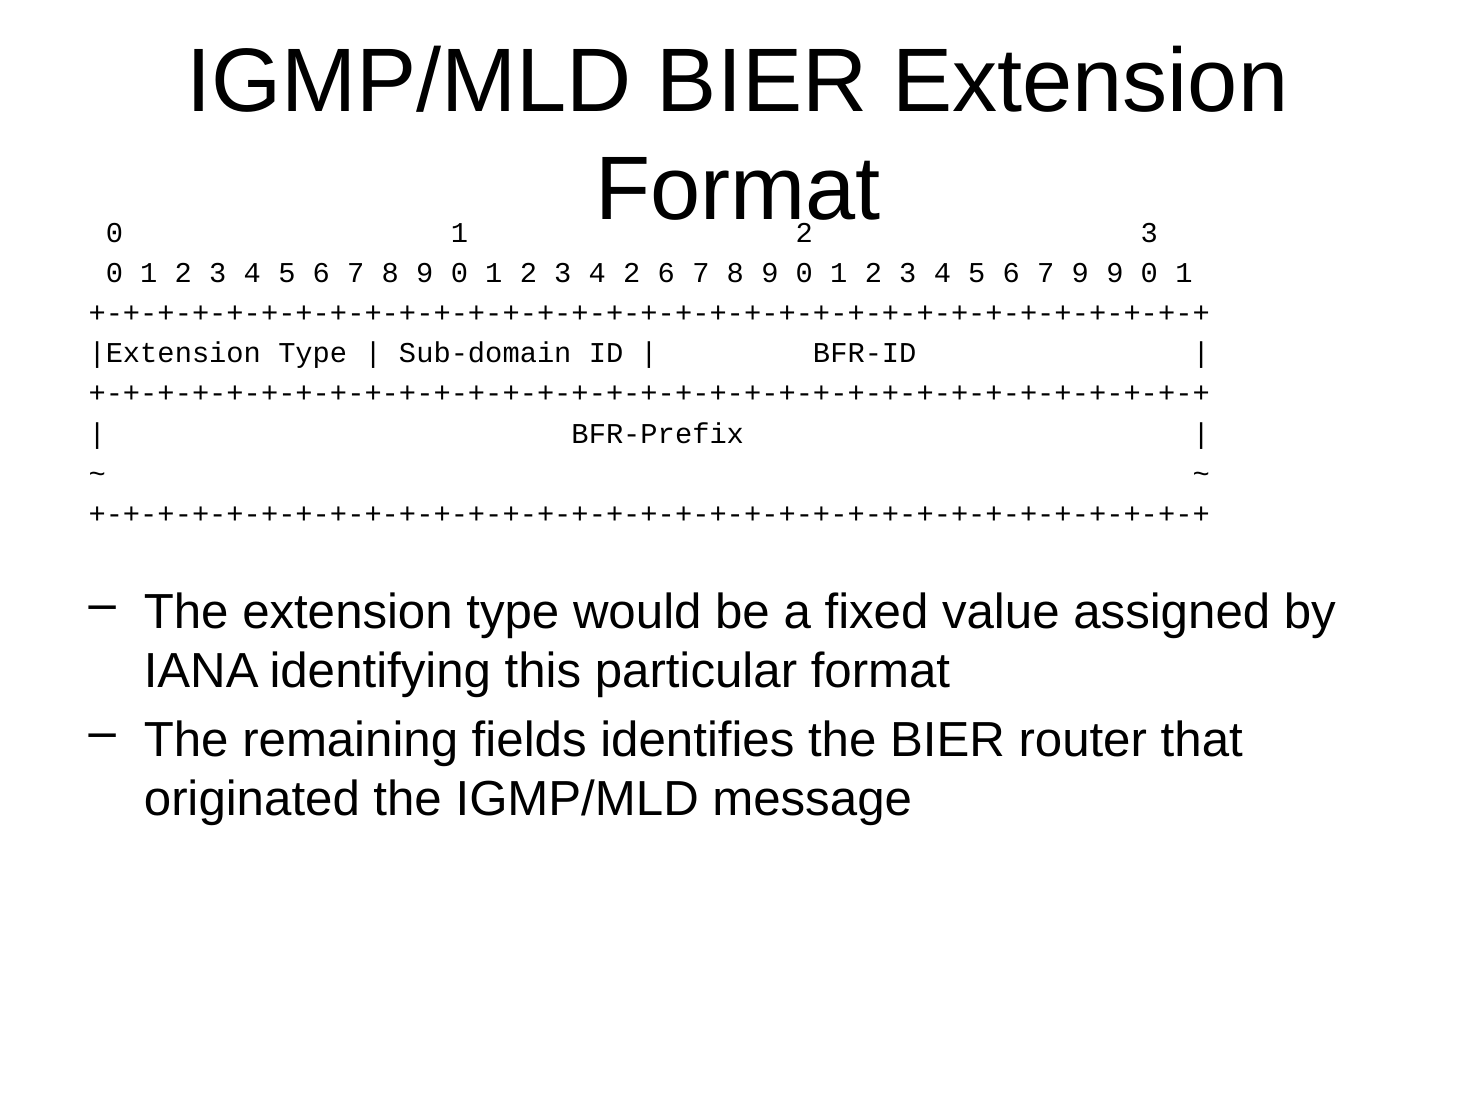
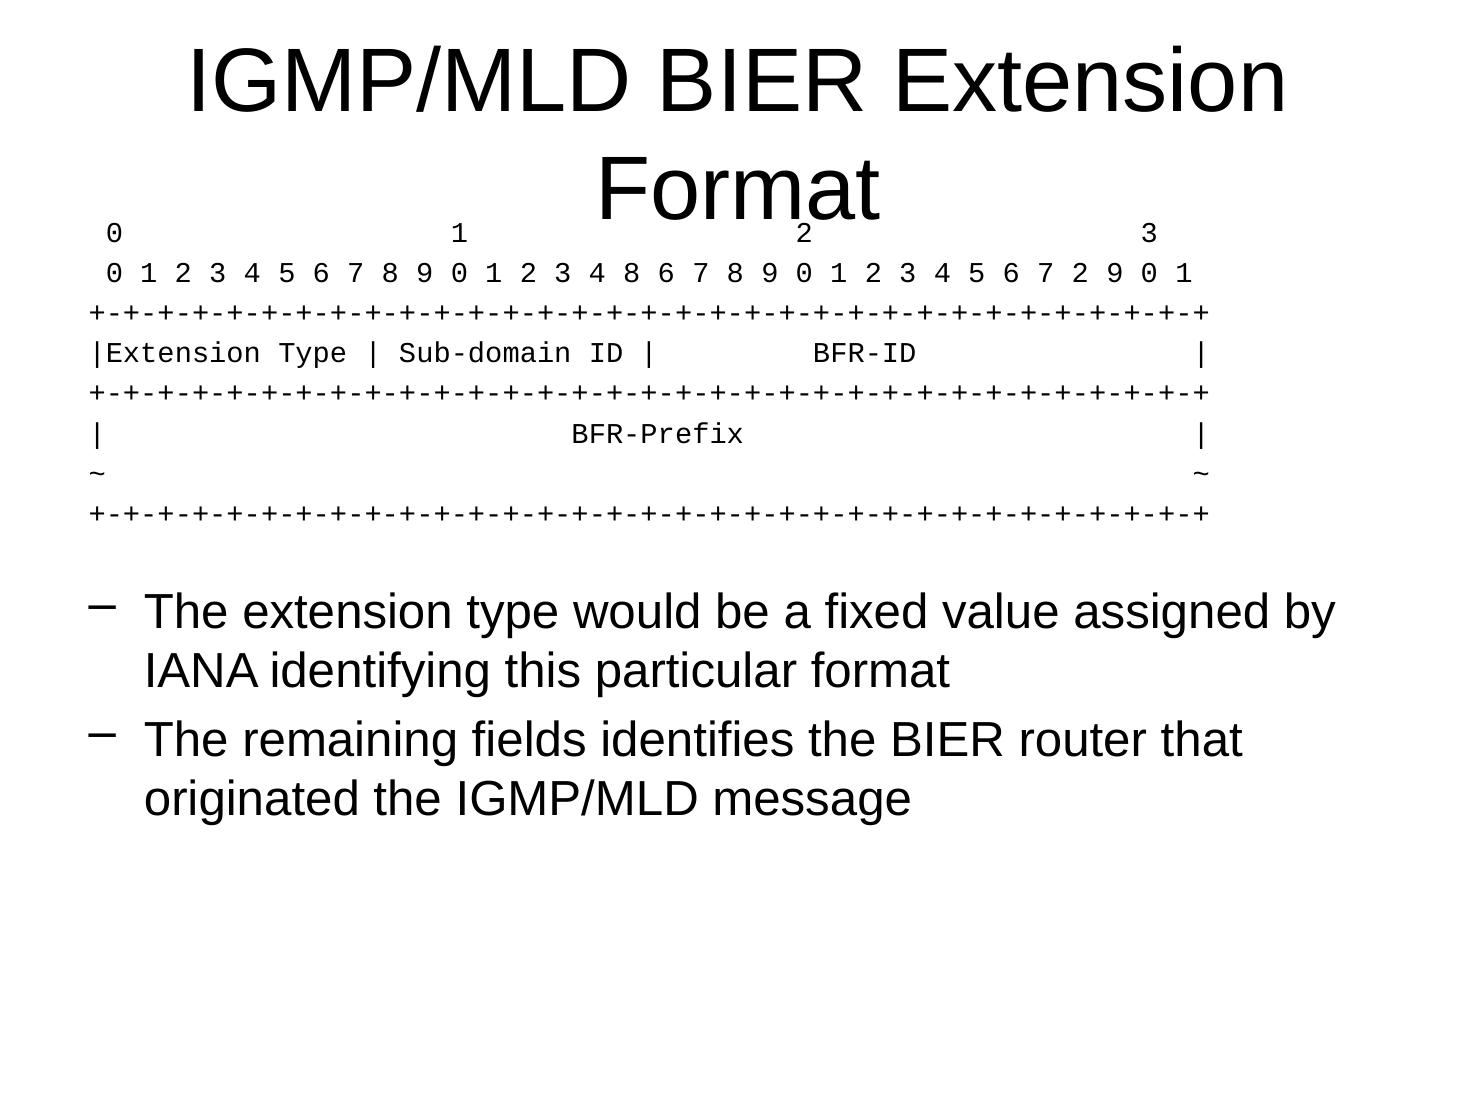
4 2: 2 -> 8 (632, 273)
7 9: 9 -> 2 (1080, 273)
